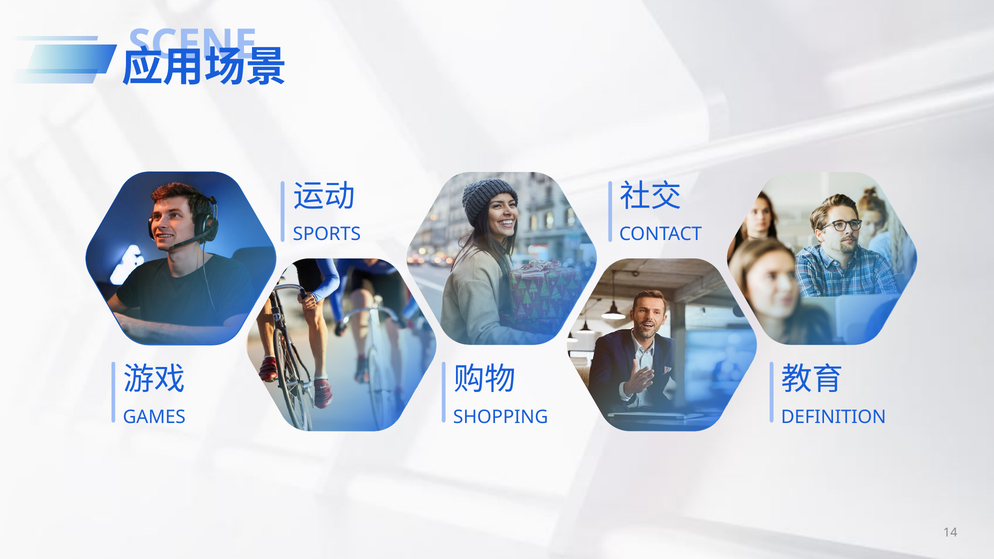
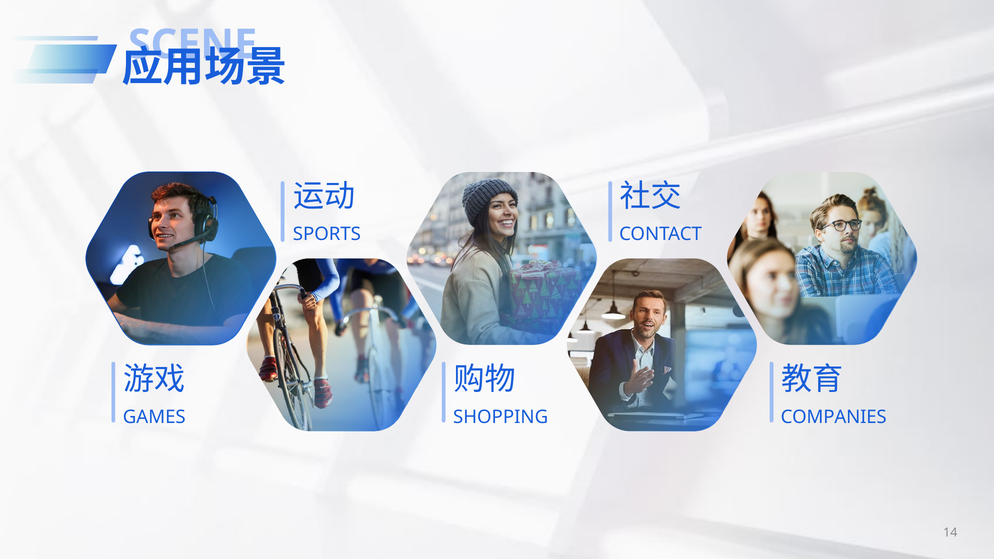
DEFINITION: DEFINITION -> COMPANIES (834, 417)
